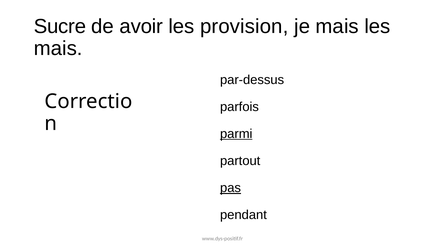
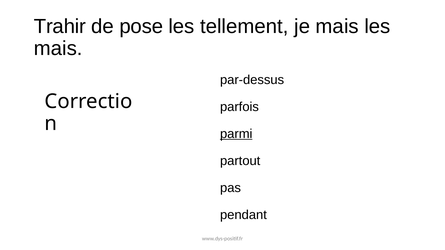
Sucre: Sucre -> Trahir (60, 26)
avoir: avoir -> pose (141, 26)
provision: provision -> tellement (244, 26)
pas underline: present -> none (230, 188)
